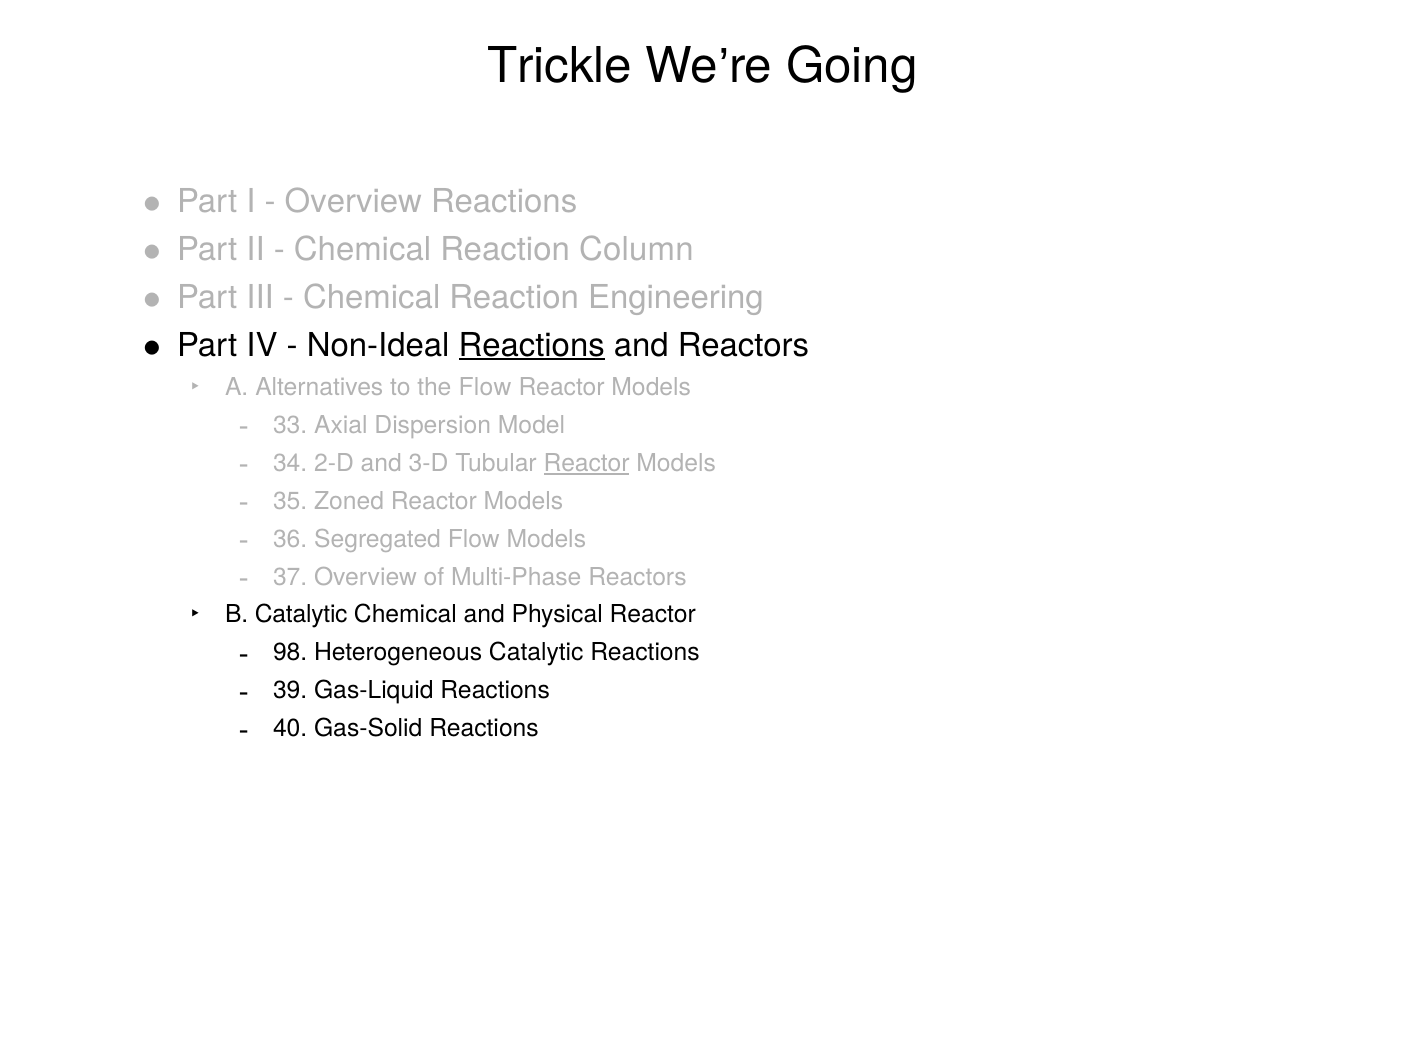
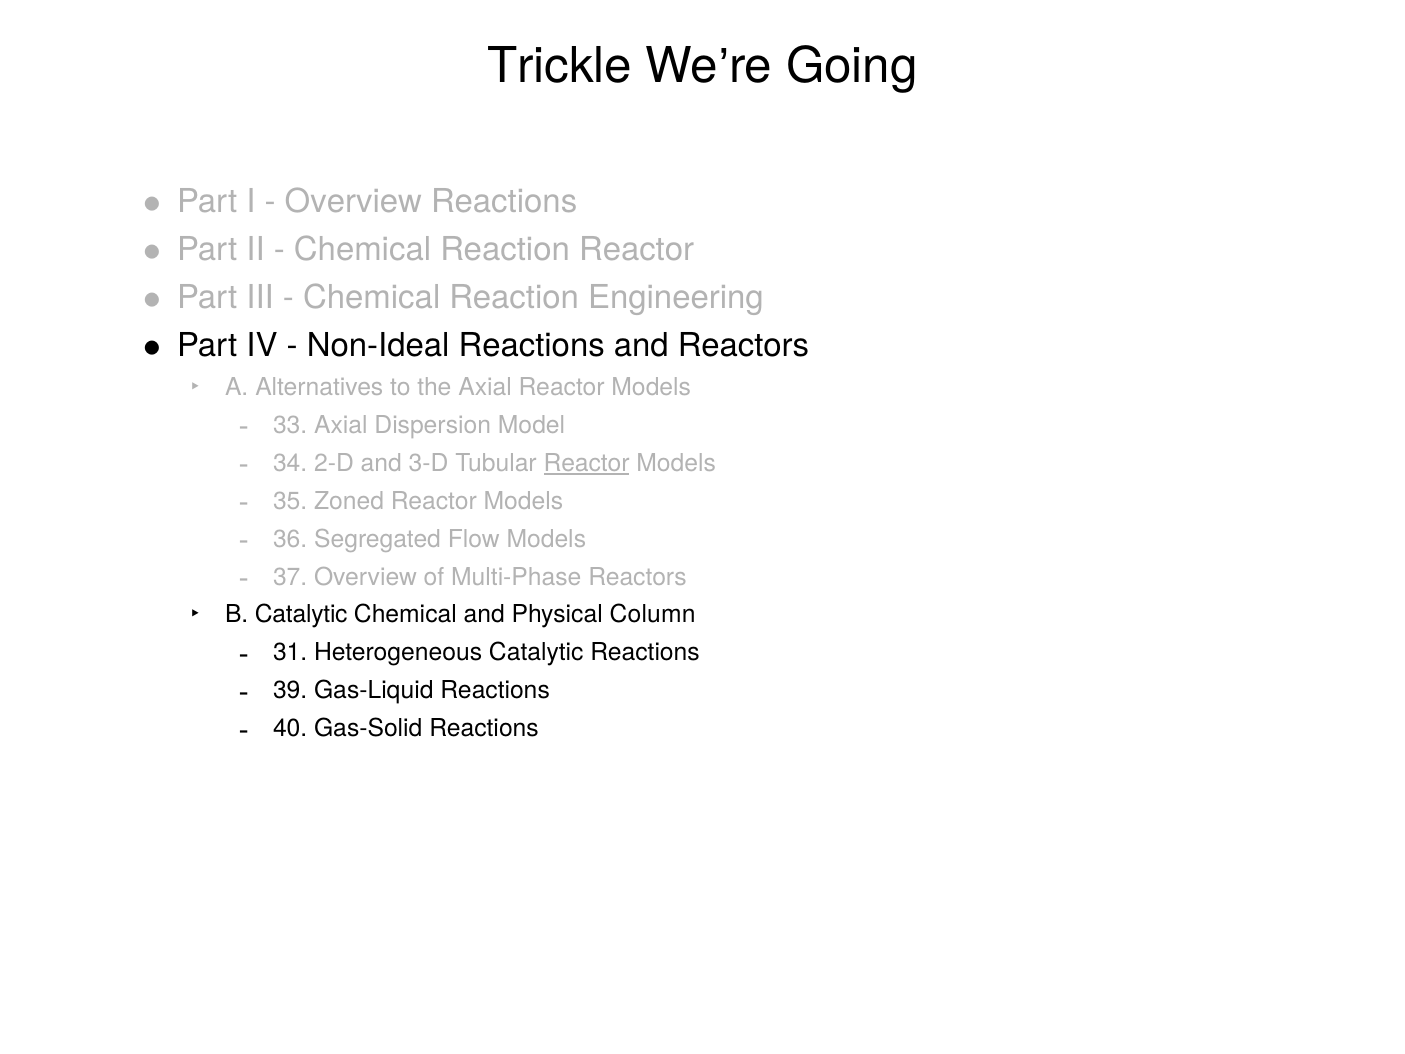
Reaction Column: Column -> Reactor (637, 250)
Reactions underline: present -> none (532, 345)
the Flow: Flow -> Axial (485, 387)
Physical Reactor: Reactor -> Column (653, 615)
98: 98 -> 31 (290, 653)
